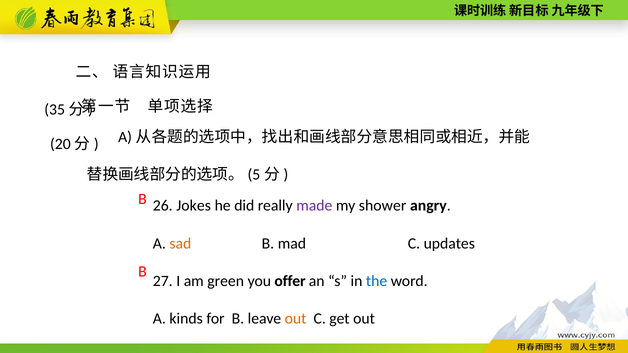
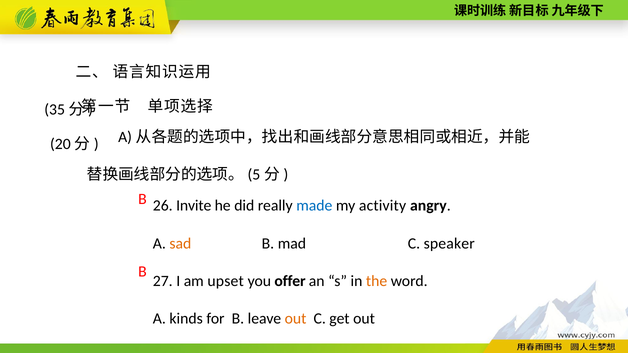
Jokes: Jokes -> Invite (194, 206)
made colour: purple -> blue (314, 206)
shower: shower -> activity (383, 206)
updates: updates -> speaker (449, 244)
green: green -> upset (226, 281)
the colour: blue -> orange (377, 281)
